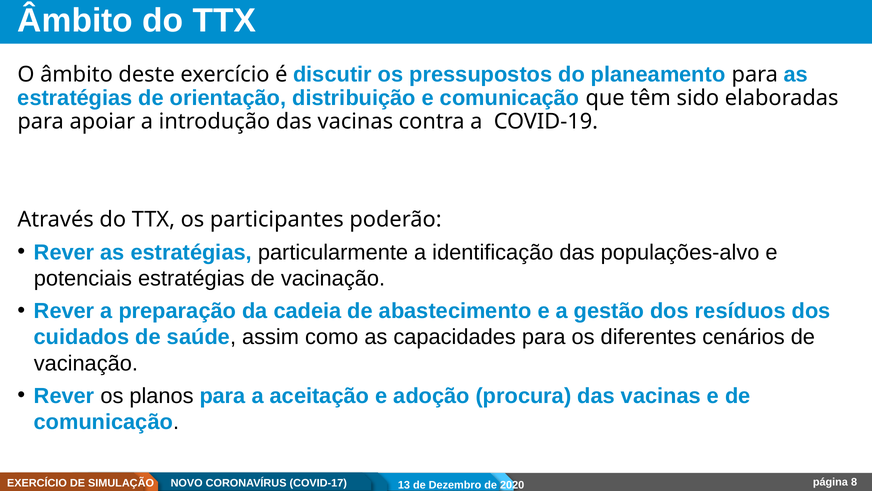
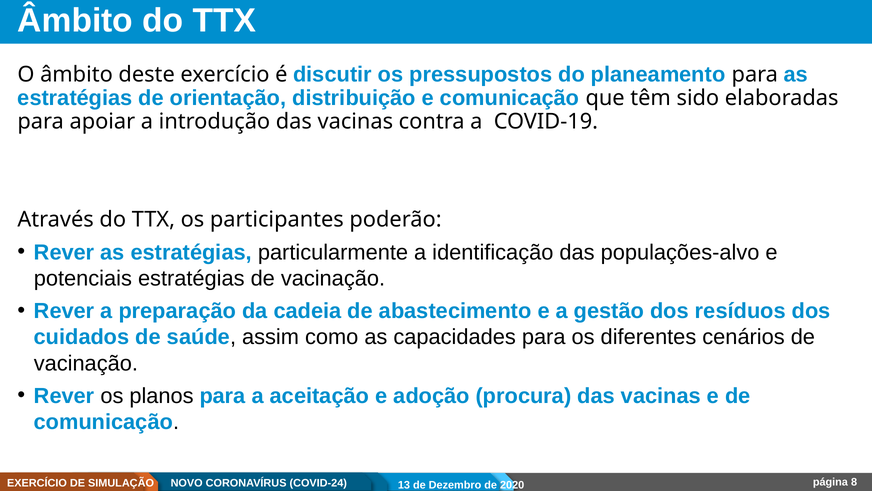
COVID-17: COVID-17 -> COVID-24 (318, 483)
